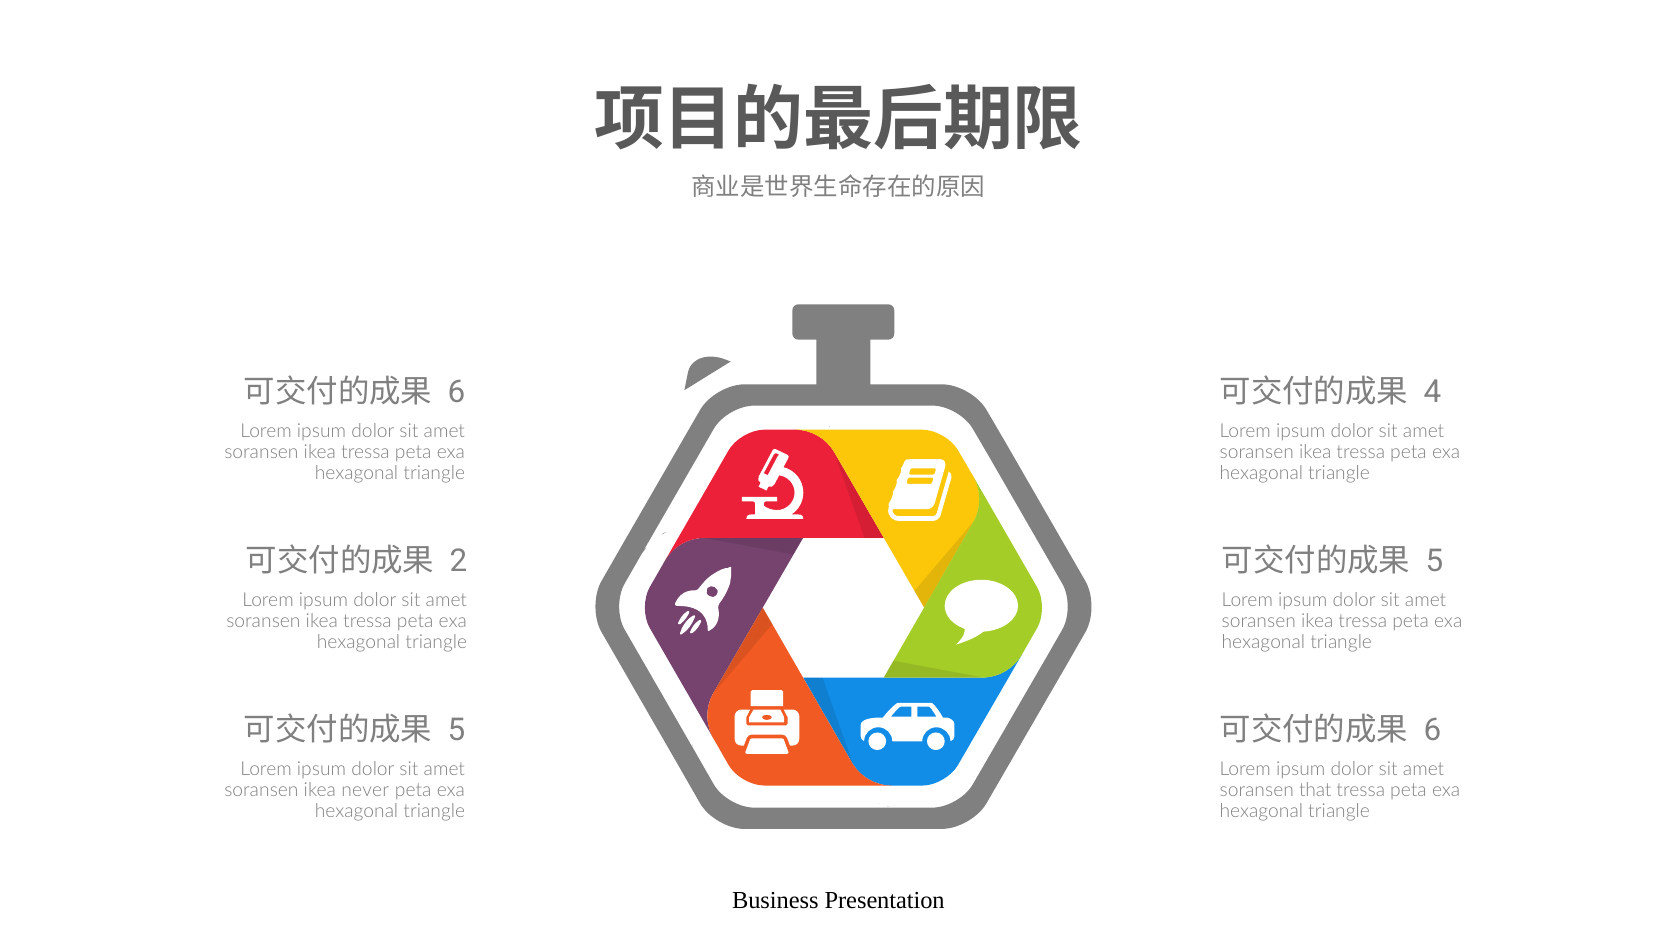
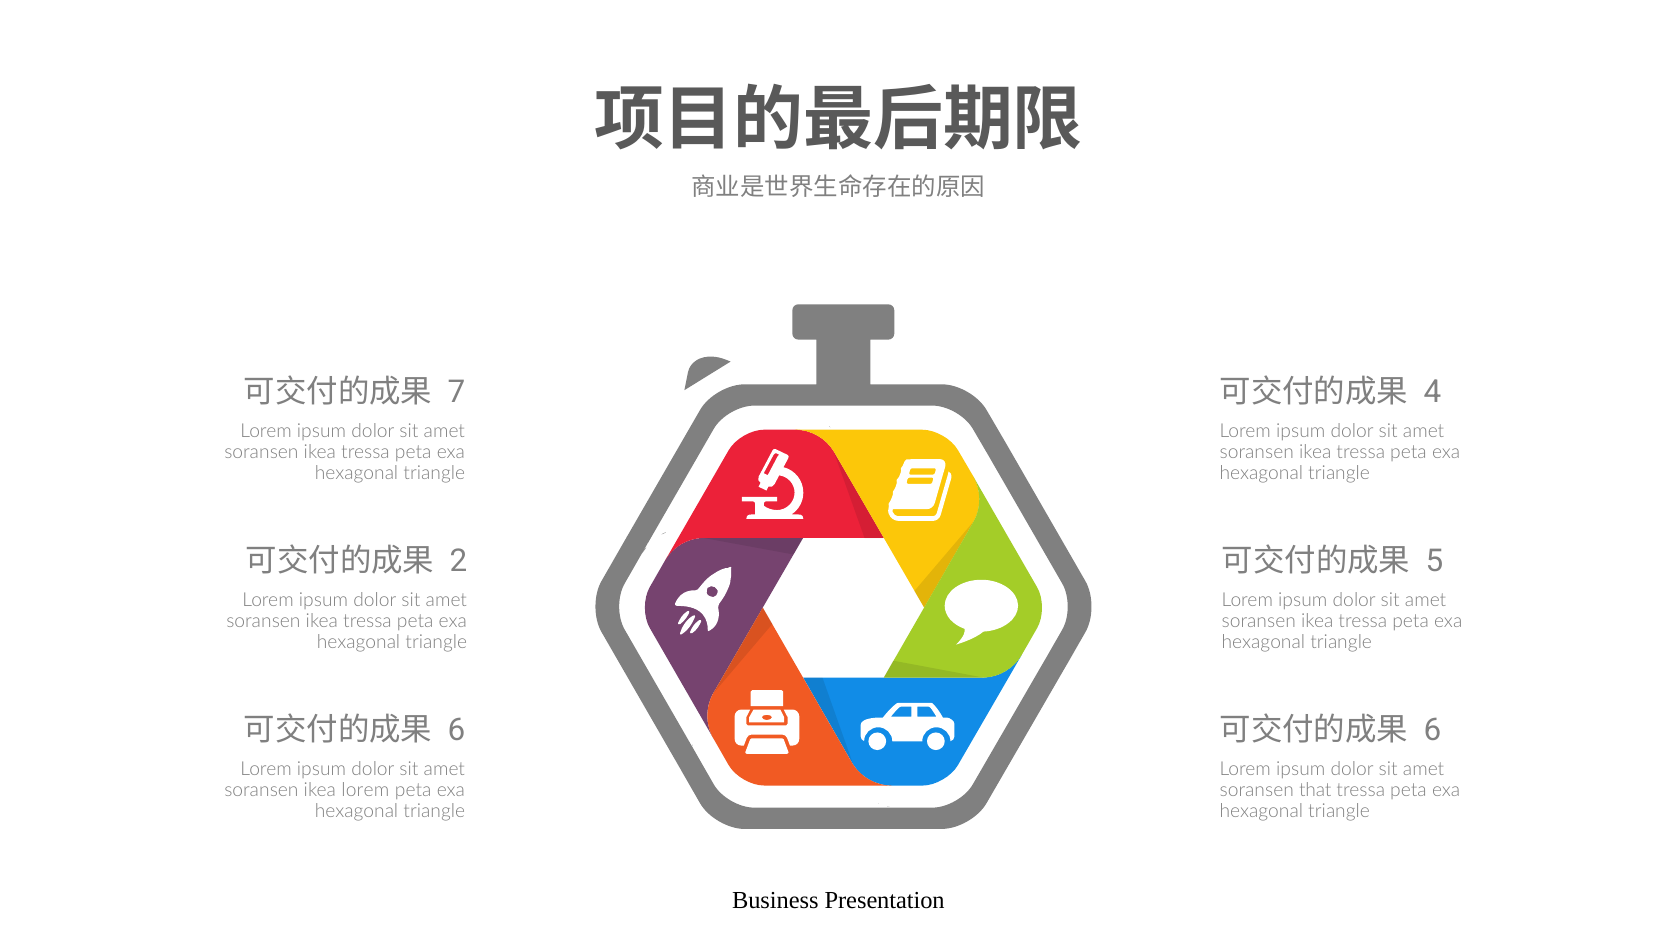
6: 6 -> 7 (457, 392)
5: 5 -> 6 (457, 730)
ikea never: never -> lorem (365, 790)
